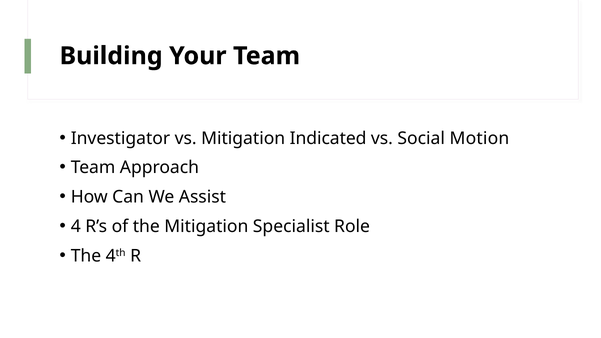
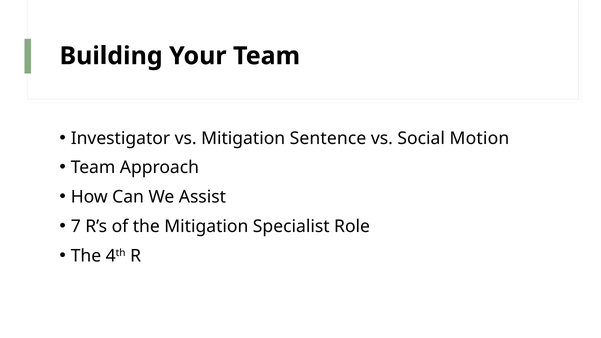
Indicated: Indicated -> Sentence (328, 138)
4: 4 -> 7 (76, 226)
